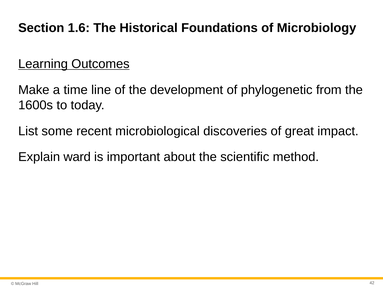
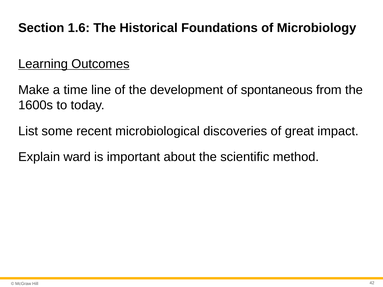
phylogenetic: phylogenetic -> spontaneous (277, 90)
